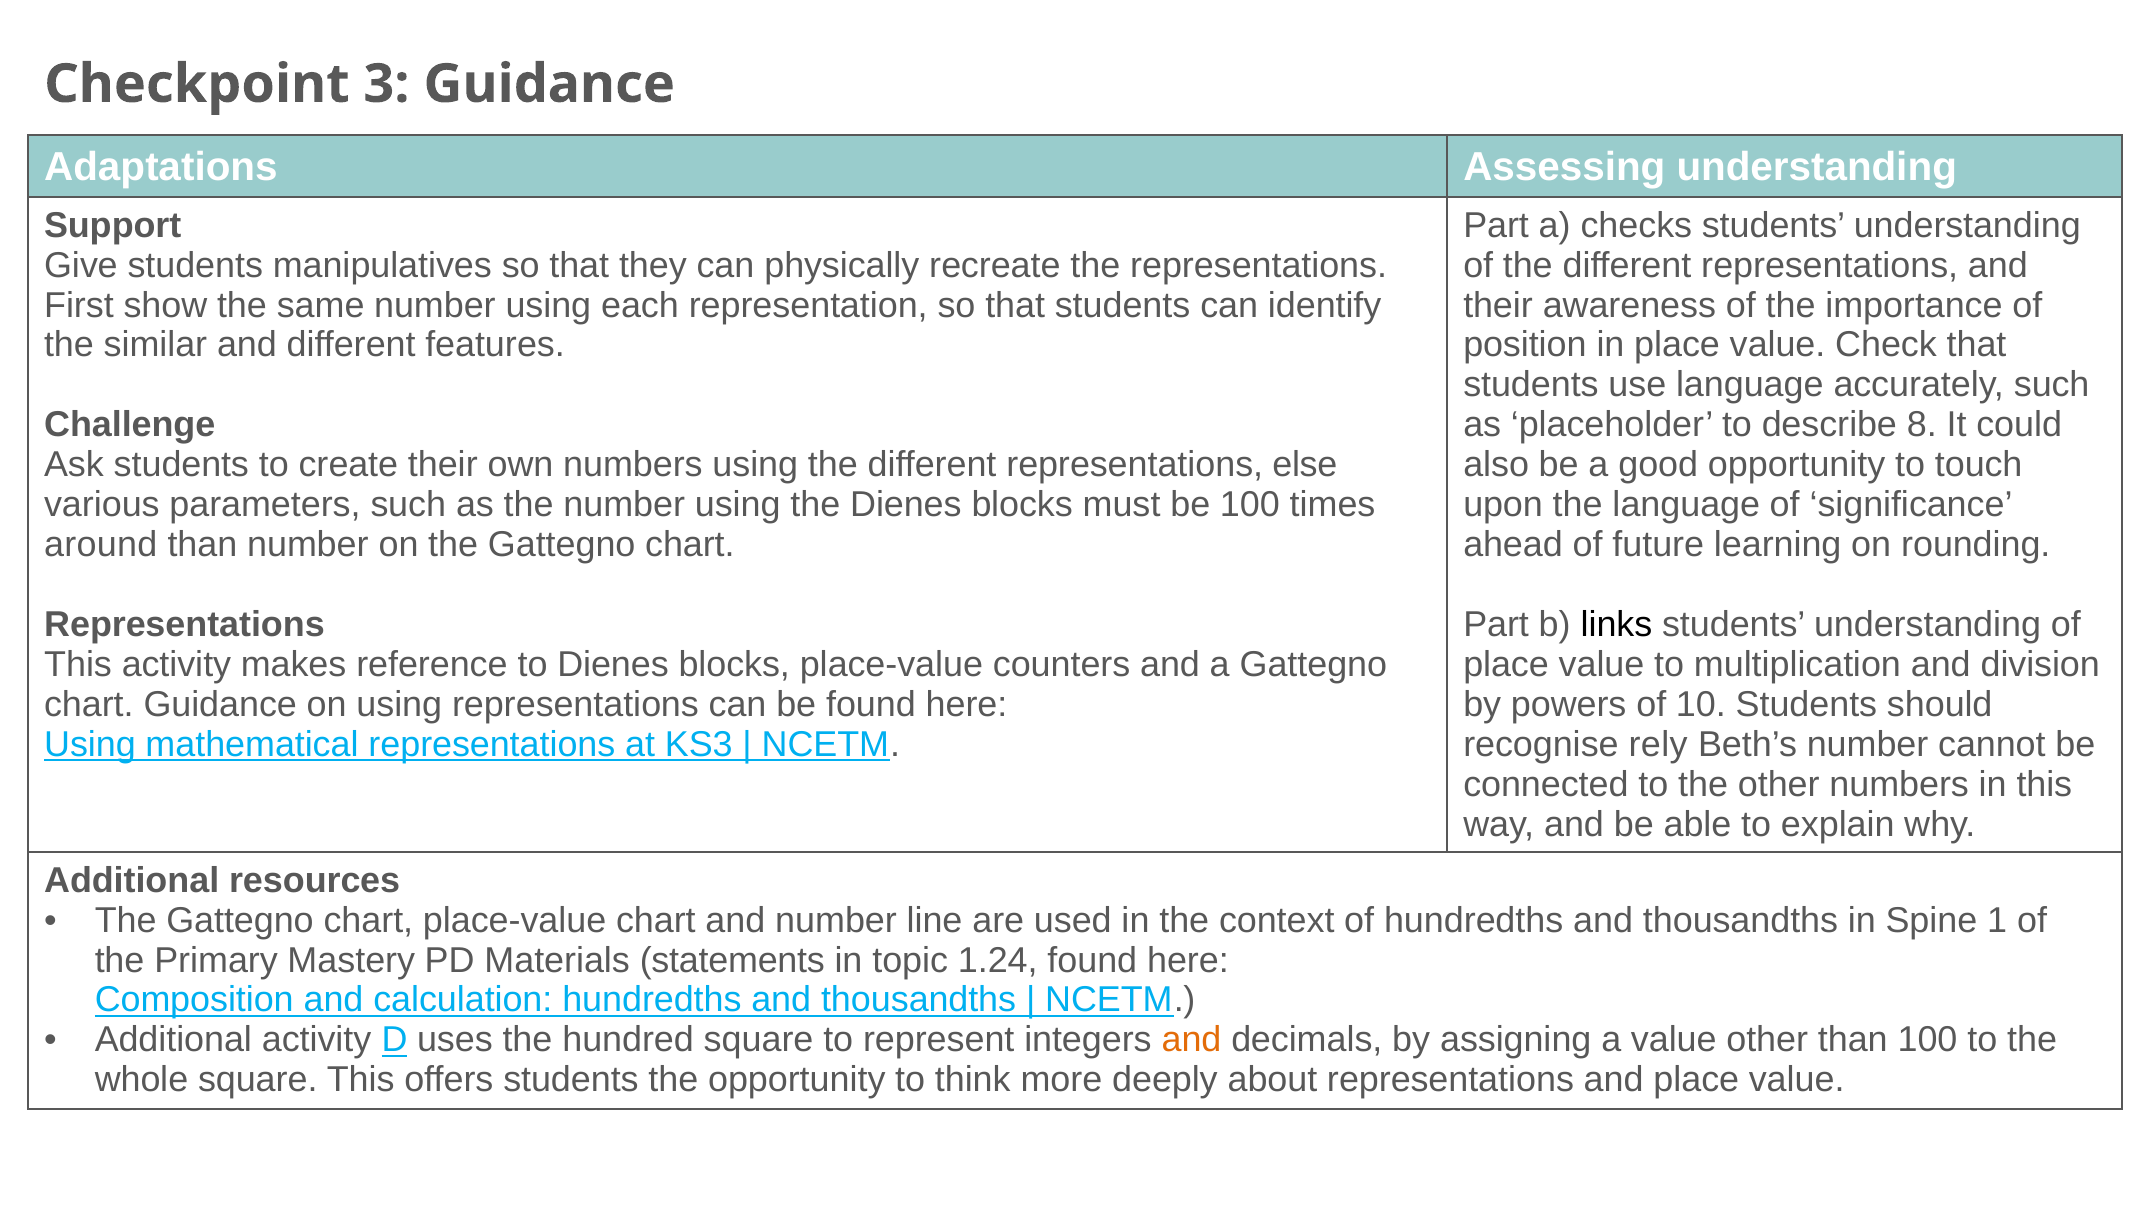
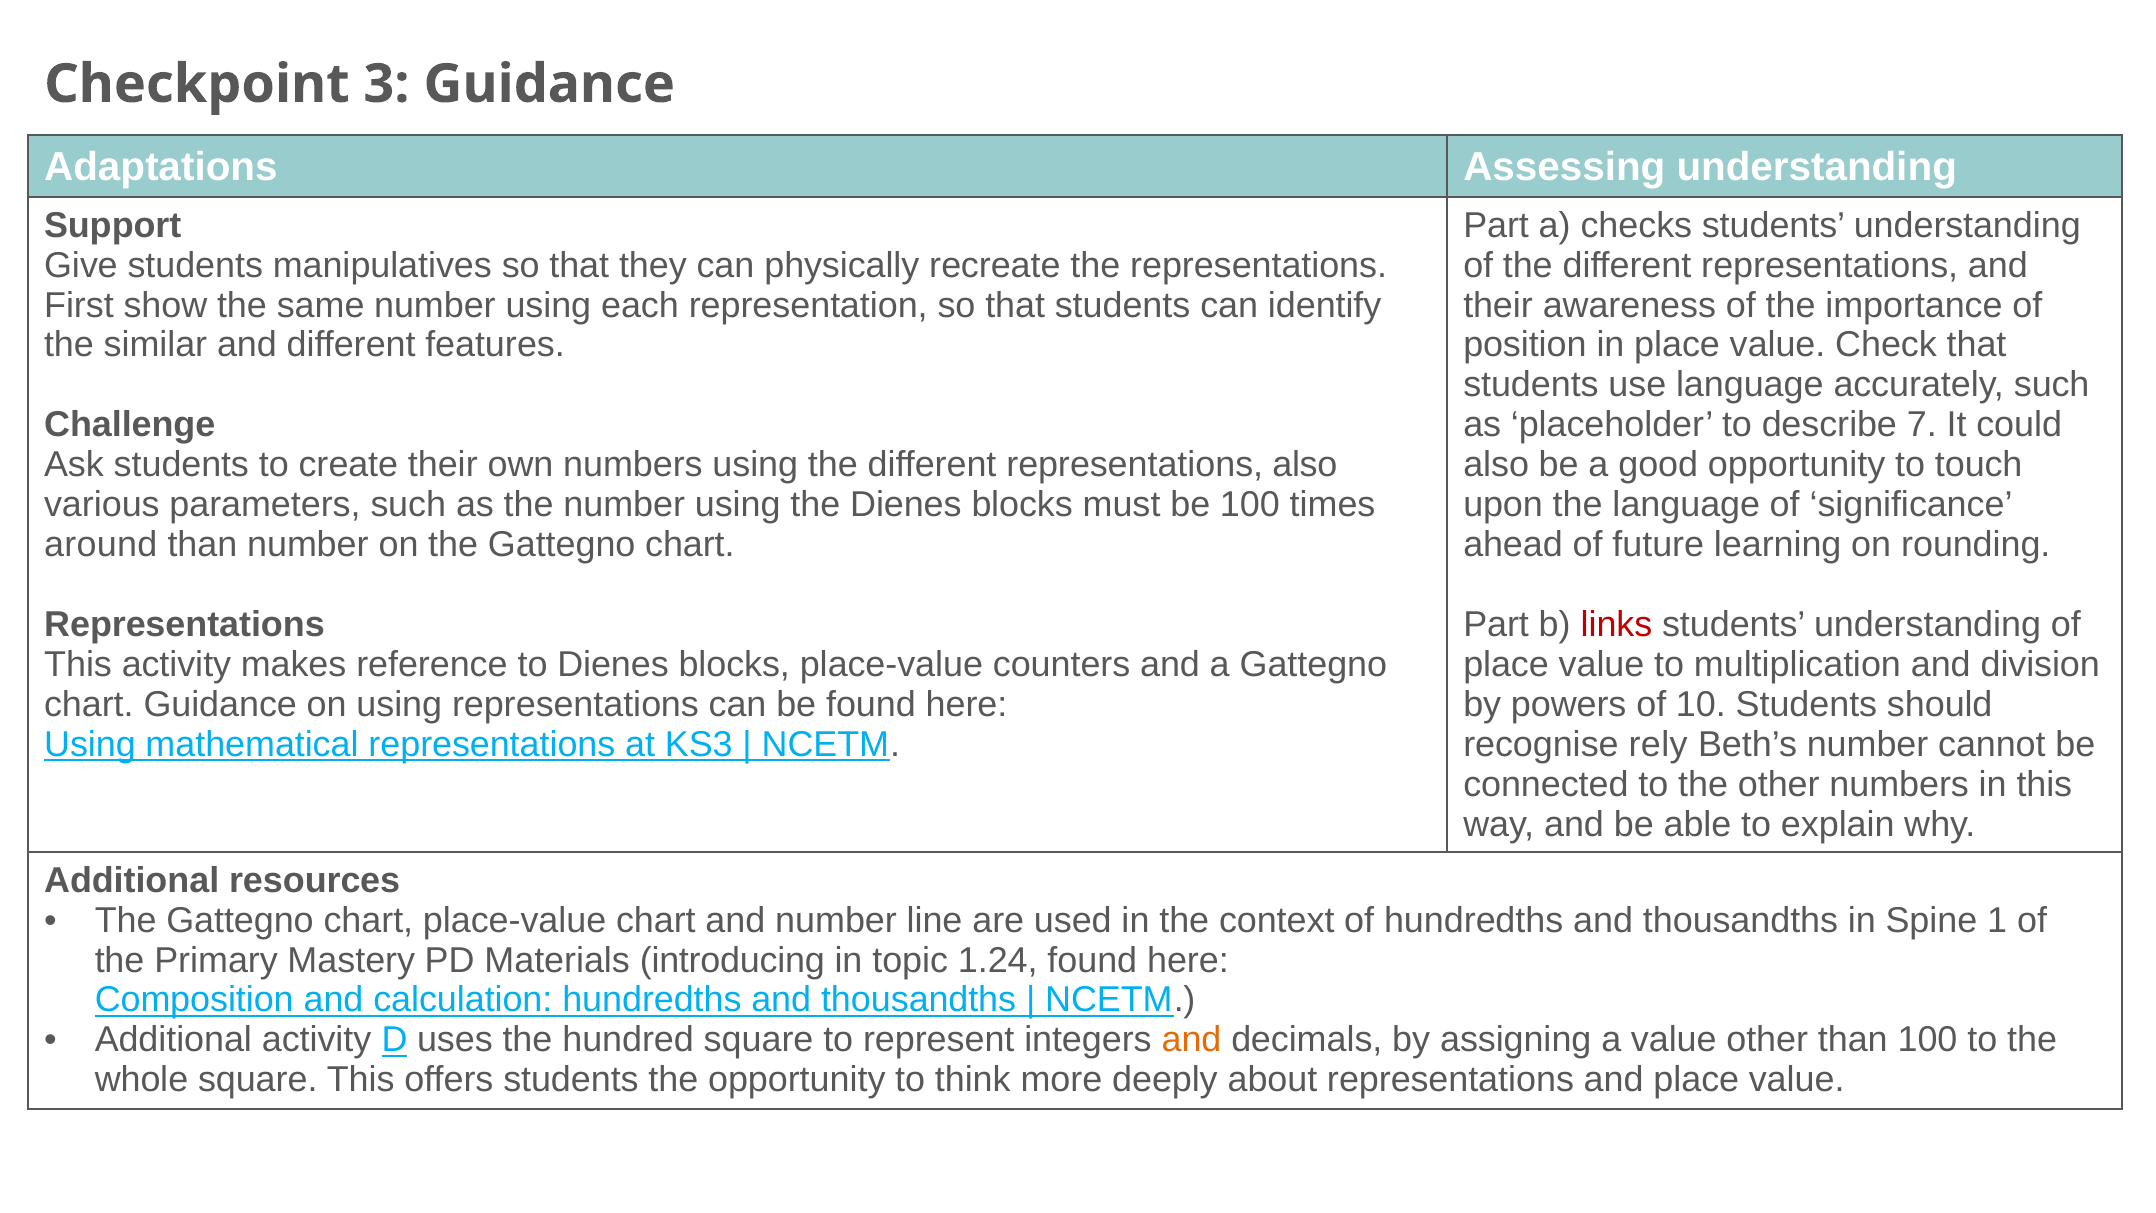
8: 8 -> 7 (1922, 425)
representations else: else -> also (1305, 465)
links colour: black -> red (1616, 624)
statements: statements -> introducing (732, 960)
